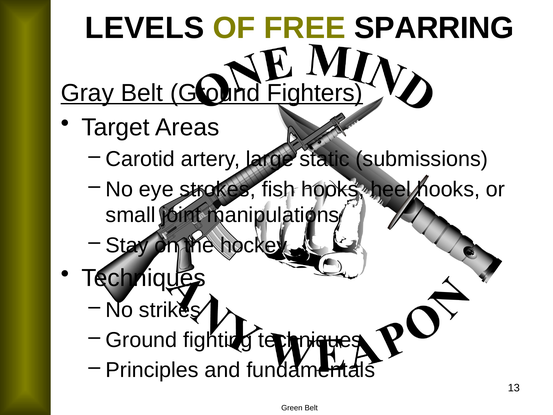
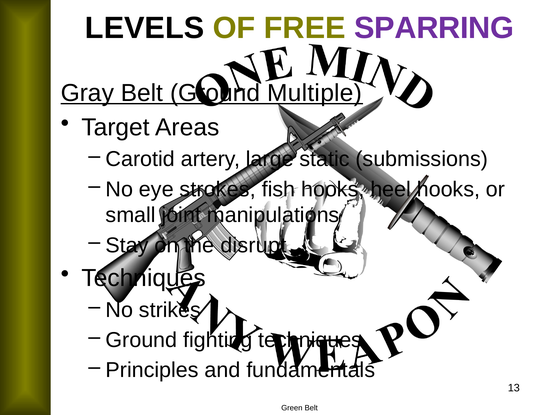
SPARRING colour: black -> purple (434, 28)
Fighters: Fighters -> Multiple (315, 93)
hockey: hockey -> disrupt (253, 245)
